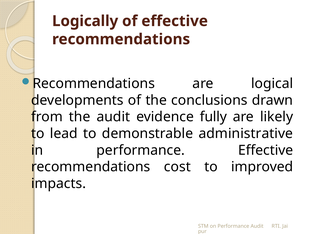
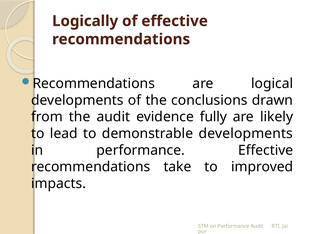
demonstrable administrative: administrative -> developments (246, 134)
cost: cost -> take (177, 167)
